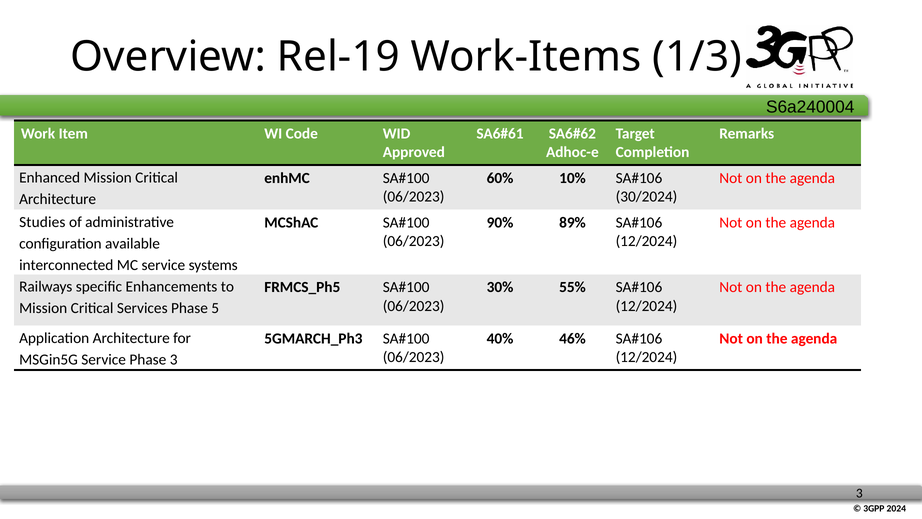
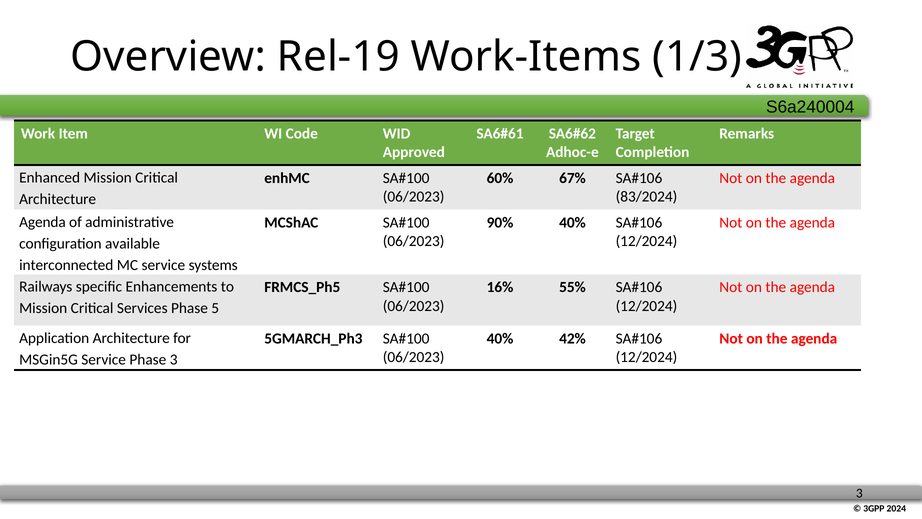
10%: 10% -> 67% (572, 178)
30/2024: 30/2024 -> 83/2024 (647, 197)
Studies: Studies -> Agenda (42, 222)
90% 89%: 89% -> 40% (572, 222)
30%: 30% -> 16% (500, 287)
46%: 46% -> 42% (572, 338)
